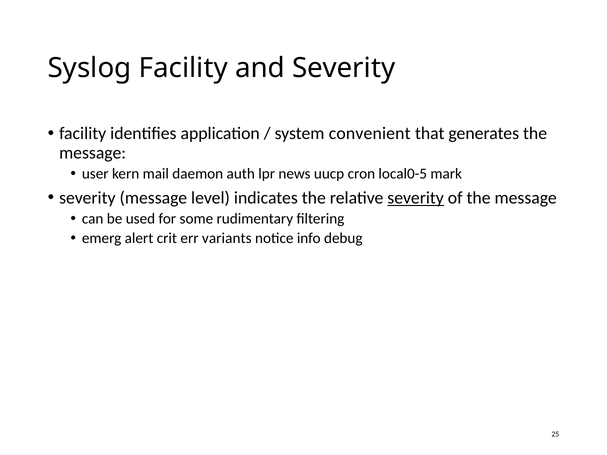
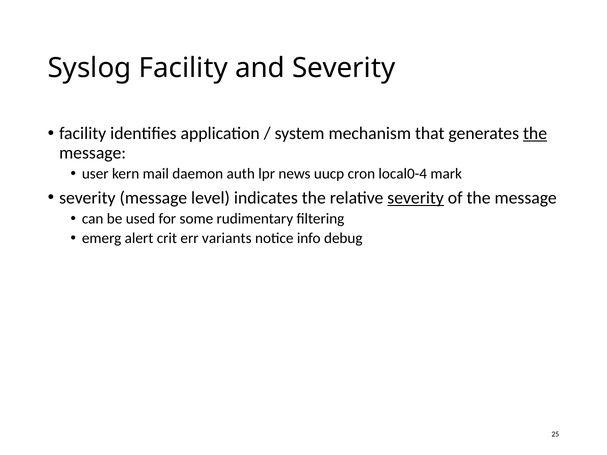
convenient: convenient -> mechanism (370, 134)
the underline: none -> present (535, 134)
local0-5: local0-5 -> local0-4 (403, 174)
